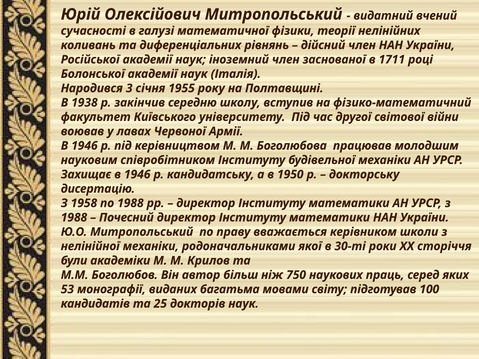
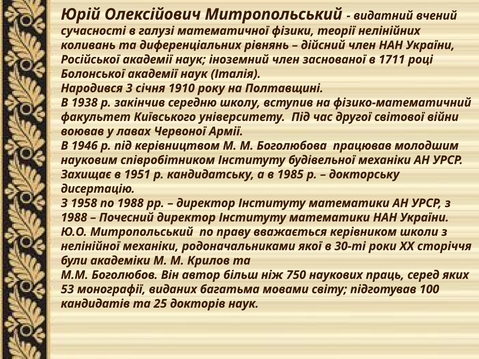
1955: 1955 -> 1910 (182, 88)
Захищає в 1946: 1946 -> 1951 (137, 175)
1950: 1950 -> 1985 (290, 175)
